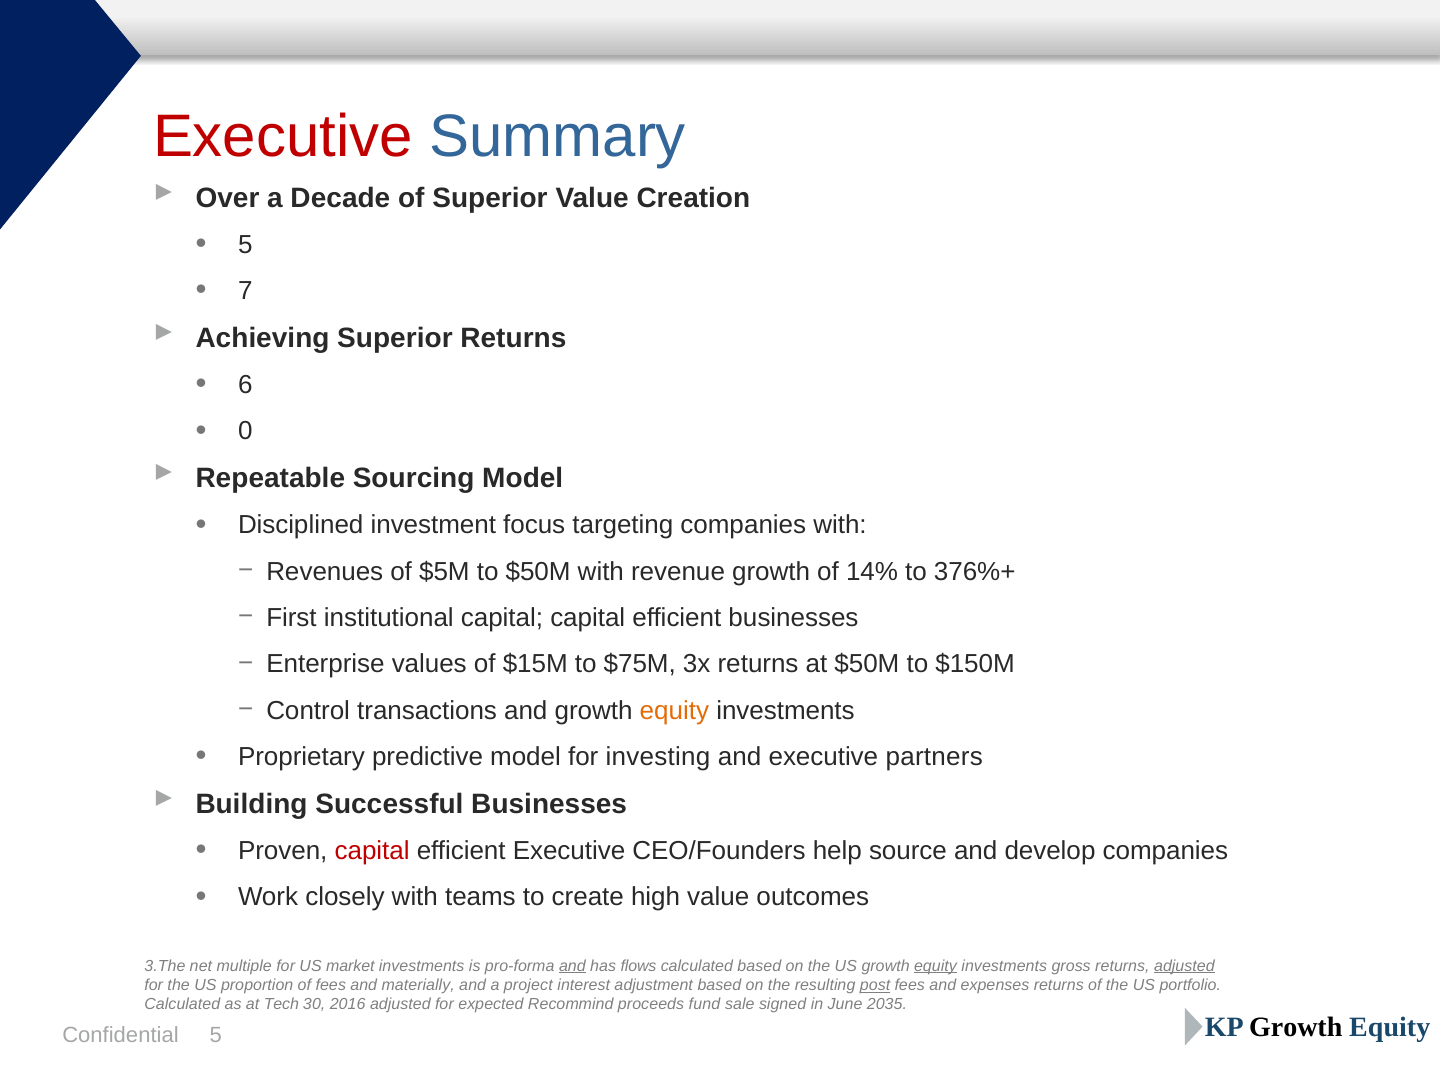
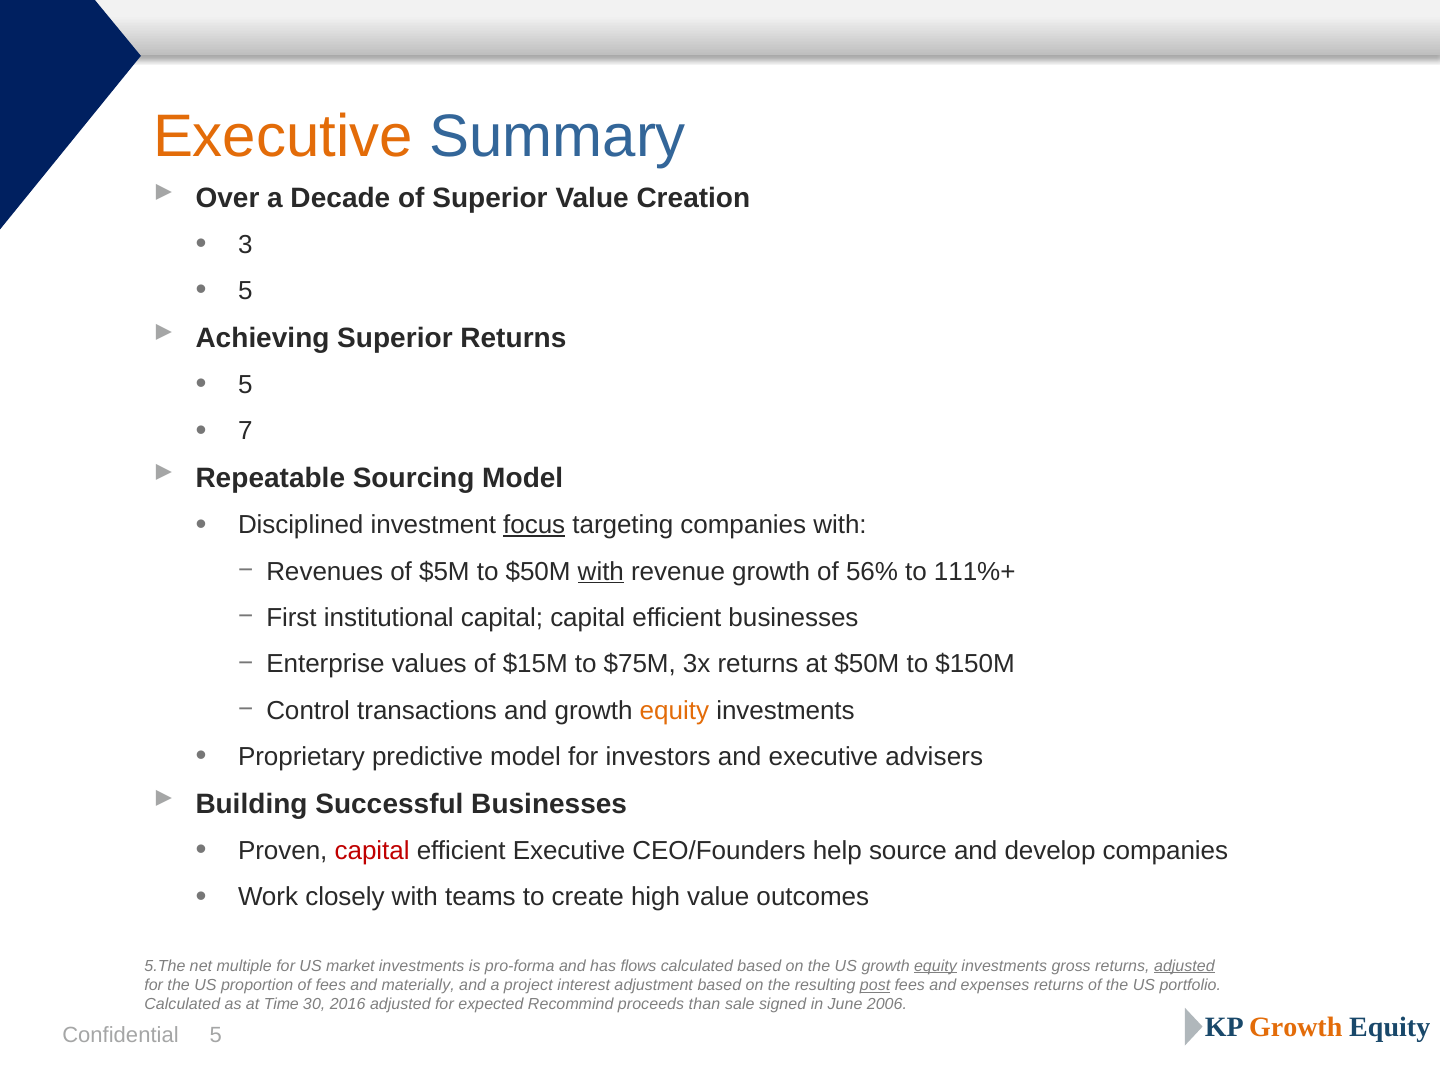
Executive colour: red -> orange (283, 137)
5: 5 -> 3 (245, 245)
7: 7 -> 5 (245, 291)
6: 6 -> 5 (245, 385)
0: 0 -> 7 (245, 431)
focus underline: none -> present (534, 525)
with underline: none -> present (601, 571)
14%: 14% -> 56% (872, 571)
376%+: 376%+ -> 111%+ (975, 571)
investing: investing -> investors (658, 757)
partners: partners -> advisers (934, 757)
3.The: 3.The -> 5.The (165, 966)
and underline: present -> none (572, 966)
Tech: Tech -> Time (281, 1004)
fund: fund -> than (704, 1004)
2035: 2035 -> 2006 (887, 1004)
Growth colour: black -> orange (1296, 1028)
